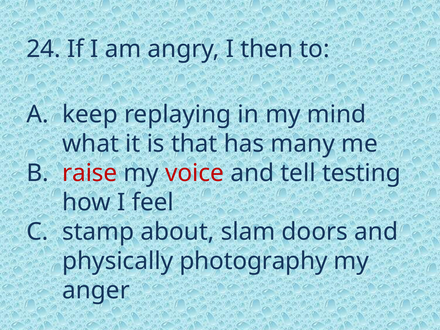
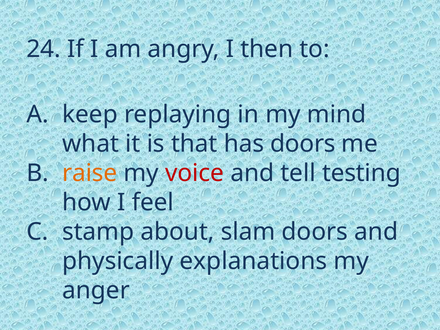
has many: many -> doors (303, 144)
raise colour: red -> orange (90, 173)
photography: photography -> explanations (253, 261)
